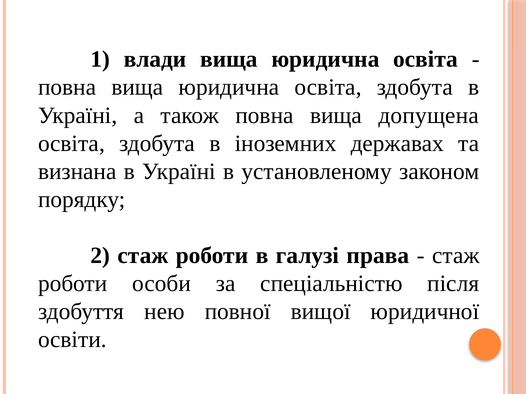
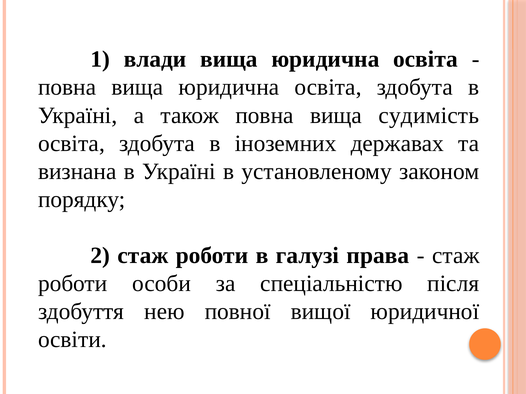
допущена: допущена -> судимість (429, 115)
